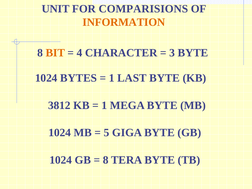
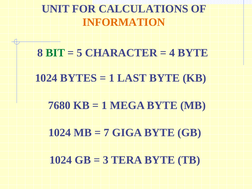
COMPARISIONS: COMPARISIONS -> CALCULATIONS (143, 9)
BIT colour: orange -> green (55, 53)
4: 4 -> 5 (80, 53)
3: 3 -> 4 (172, 53)
3812: 3812 -> 7680 (59, 105)
5: 5 -> 7 (107, 133)
8: 8 -> 3 (106, 160)
